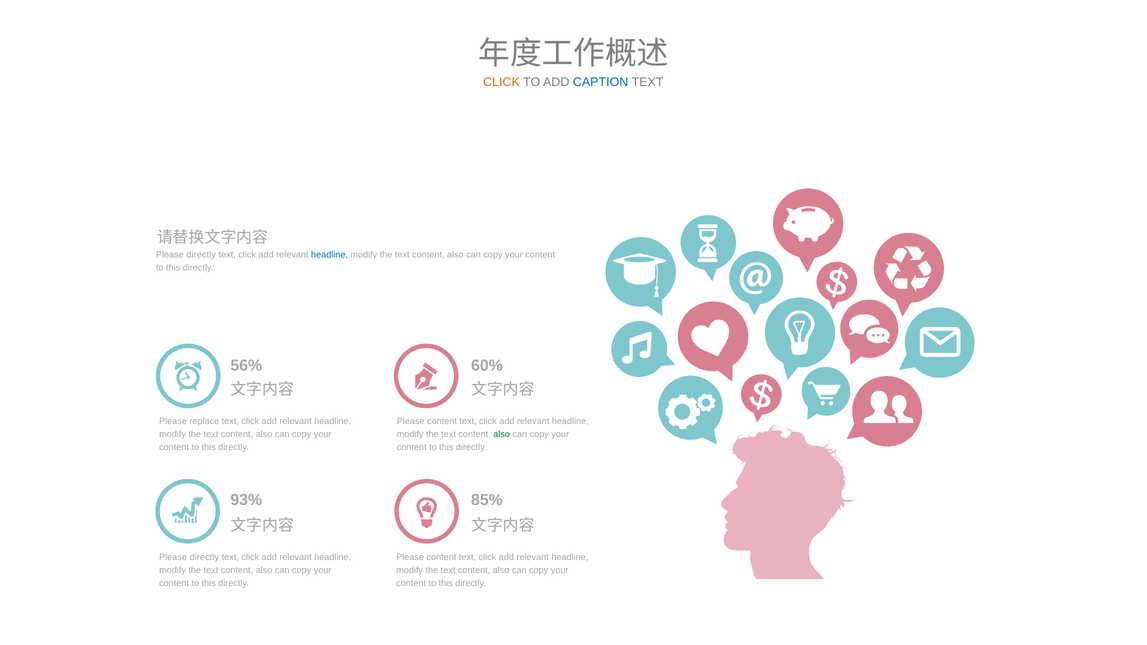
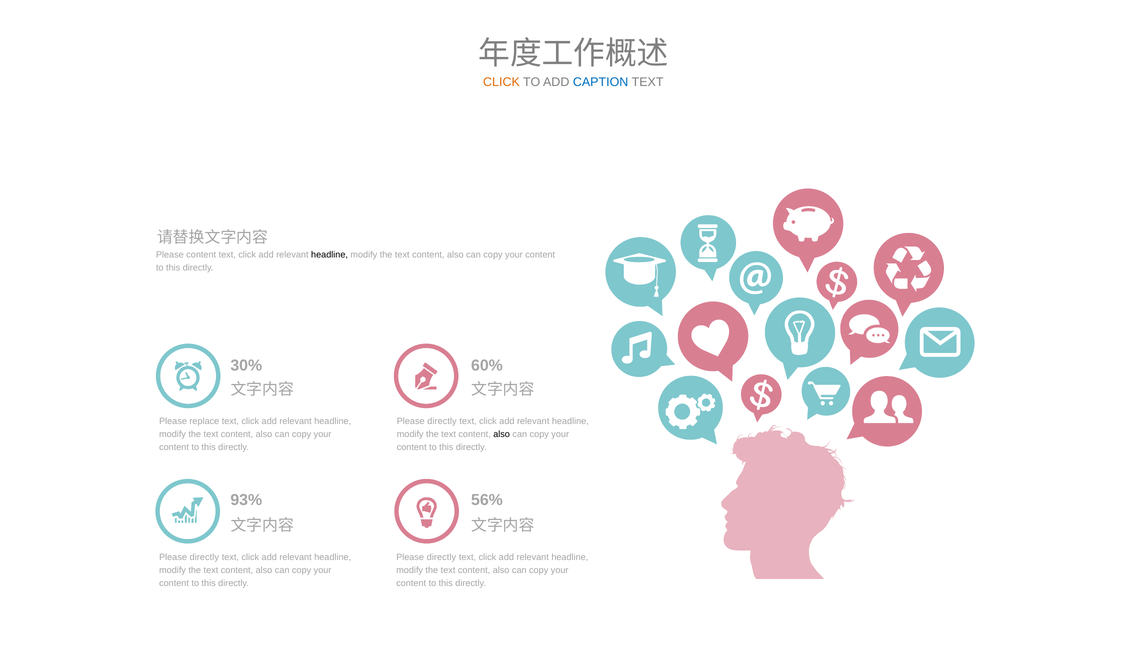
directly: directly -> content (201, 255)
headline colour: blue -> black (330, 255)
56%: 56% -> 30% (246, 366)
content: content -> directly (442, 421)
also colour: green -> black (502, 435)
85%: 85% -> 56% (487, 500)
content: content -> directly (441, 557)
